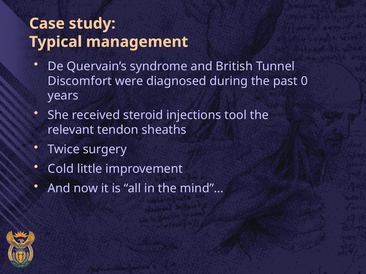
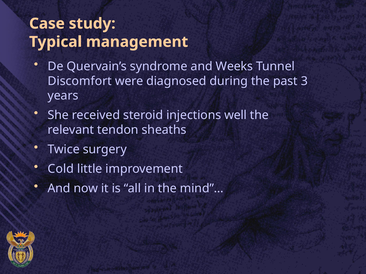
British: British -> Weeks (234, 67)
0: 0 -> 3 (304, 81)
tool: tool -> well (236, 115)
